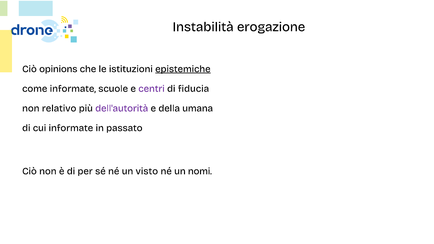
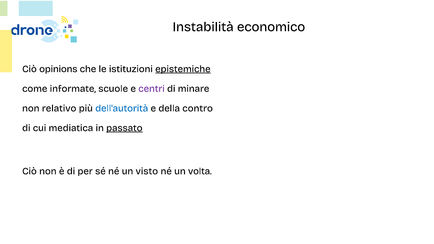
erogazione: erogazione -> economico (271, 27)
fiducia: fiducia -> minare (194, 89)
dell'autorità colour: purple -> blue (122, 108)
umana: umana -> contro (198, 108)
cui informate: informate -> mediatica (71, 128)
passato underline: none -> present (124, 128)
nomi: nomi -> volta (200, 171)
